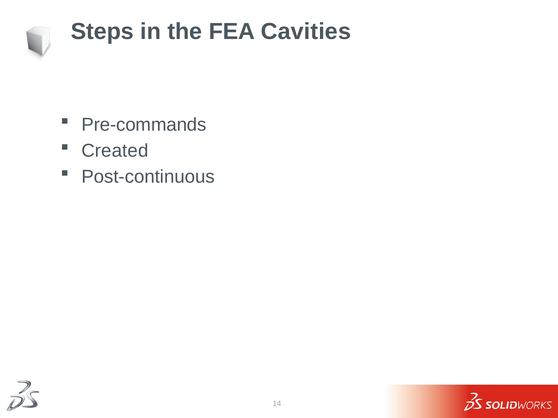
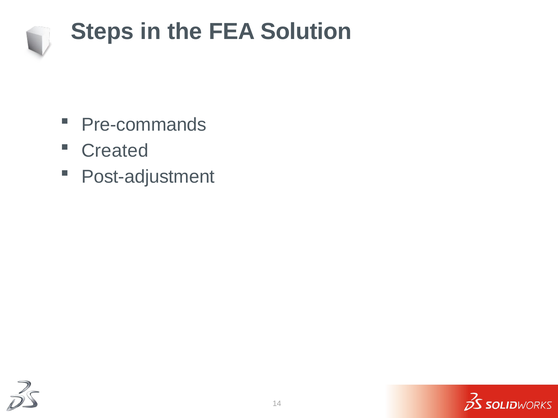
Cavities: Cavities -> Solution (306, 32)
Post-continuous: Post-continuous -> Post-adjustment (148, 177)
